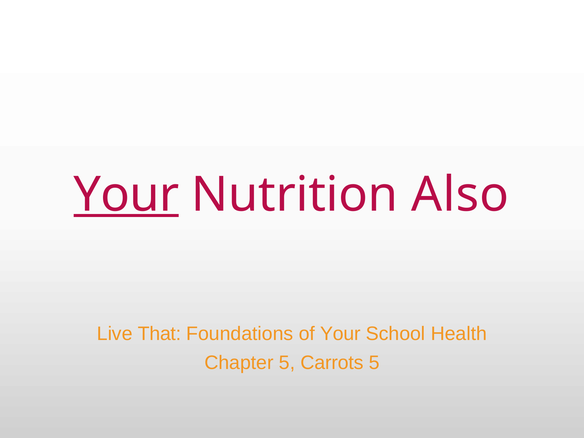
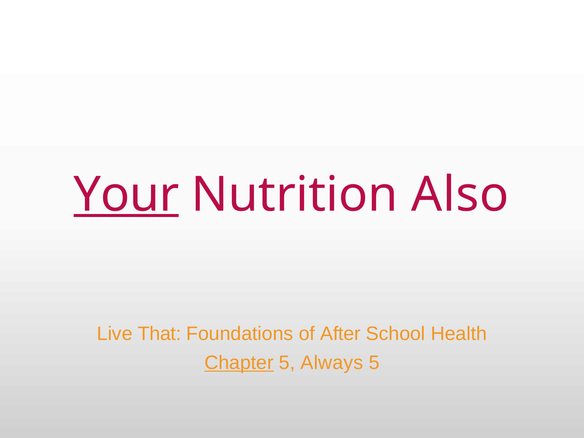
of Your: Your -> After (340, 334)
Chapter underline: none -> present (239, 363)
Carrots: Carrots -> Always (332, 363)
